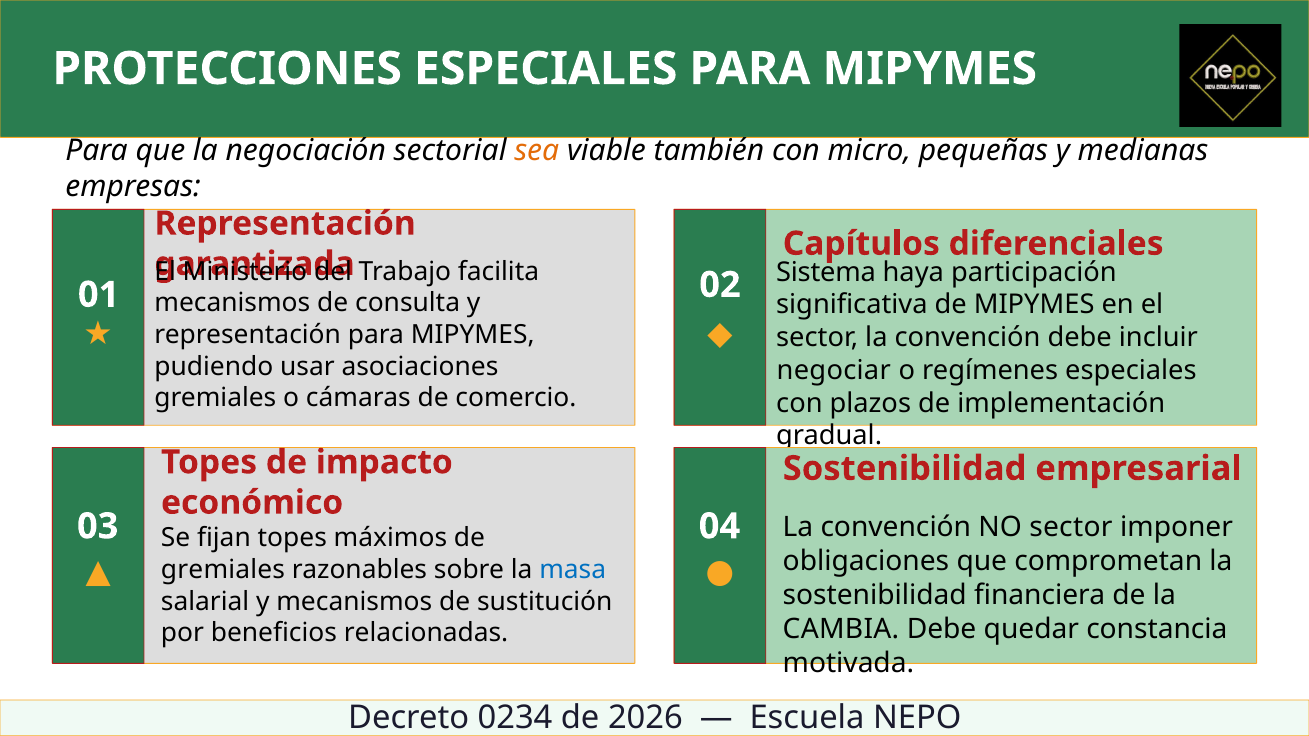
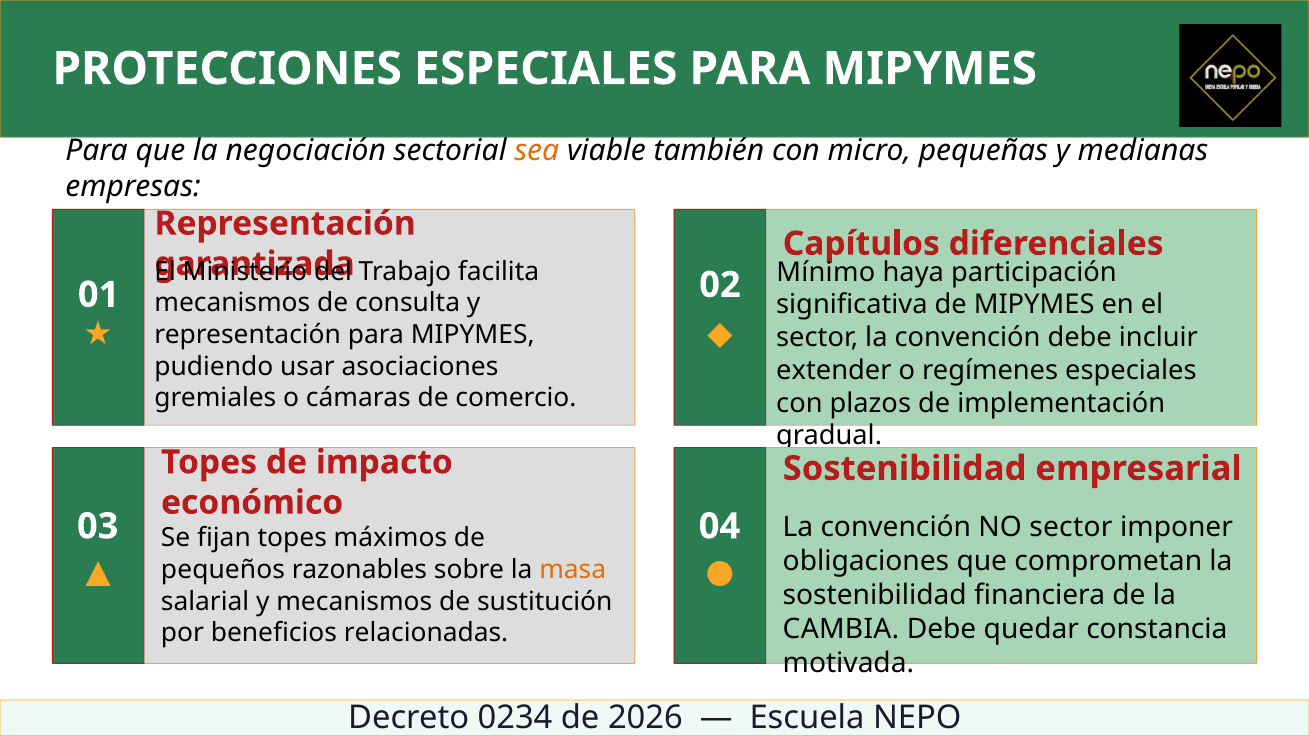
Sistema: Sistema -> Mínimo (826, 272)
negociar: negociar -> extender (834, 370)
gremiales: gremiales -> pequeños (223, 570)
masa colour: blue -> orange (573, 570)
